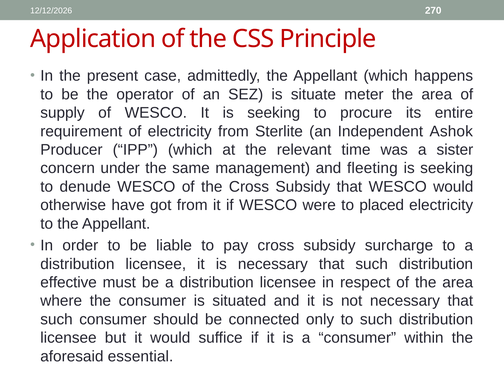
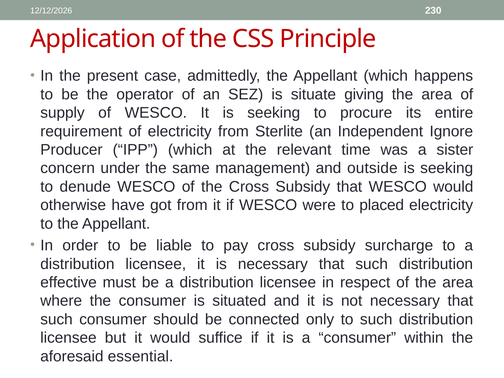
270: 270 -> 230 (433, 11)
meter: meter -> giving (364, 94)
Ashok: Ashok -> Ignore (451, 131)
fleeting: fleeting -> outside (372, 168)
